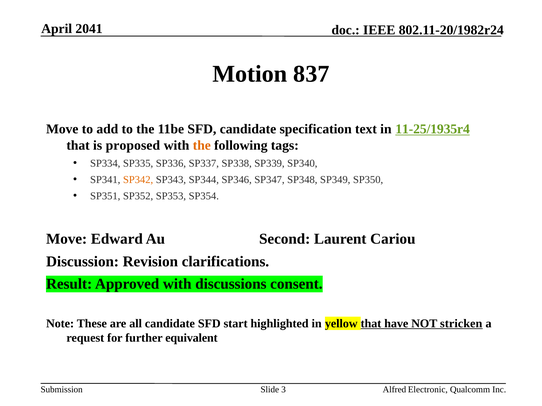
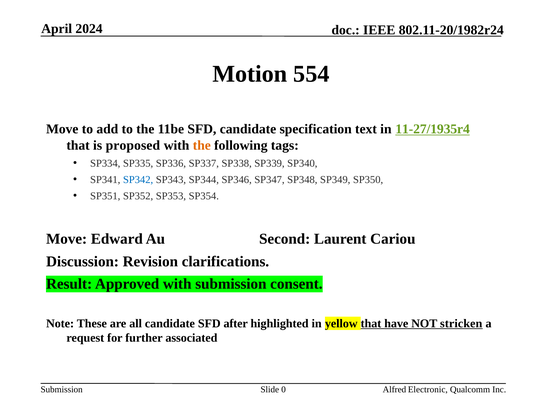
2041: 2041 -> 2024 (89, 29)
837: 837 -> 554 (311, 74)
11-25/1935r4: 11-25/1935r4 -> 11-27/1935r4 (433, 129)
SP342 colour: orange -> blue (138, 180)
with discussions: discussions -> submission (231, 284)
start: start -> after (236, 324)
equivalent: equivalent -> associated (191, 338)
3: 3 -> 0 (284, 390)
